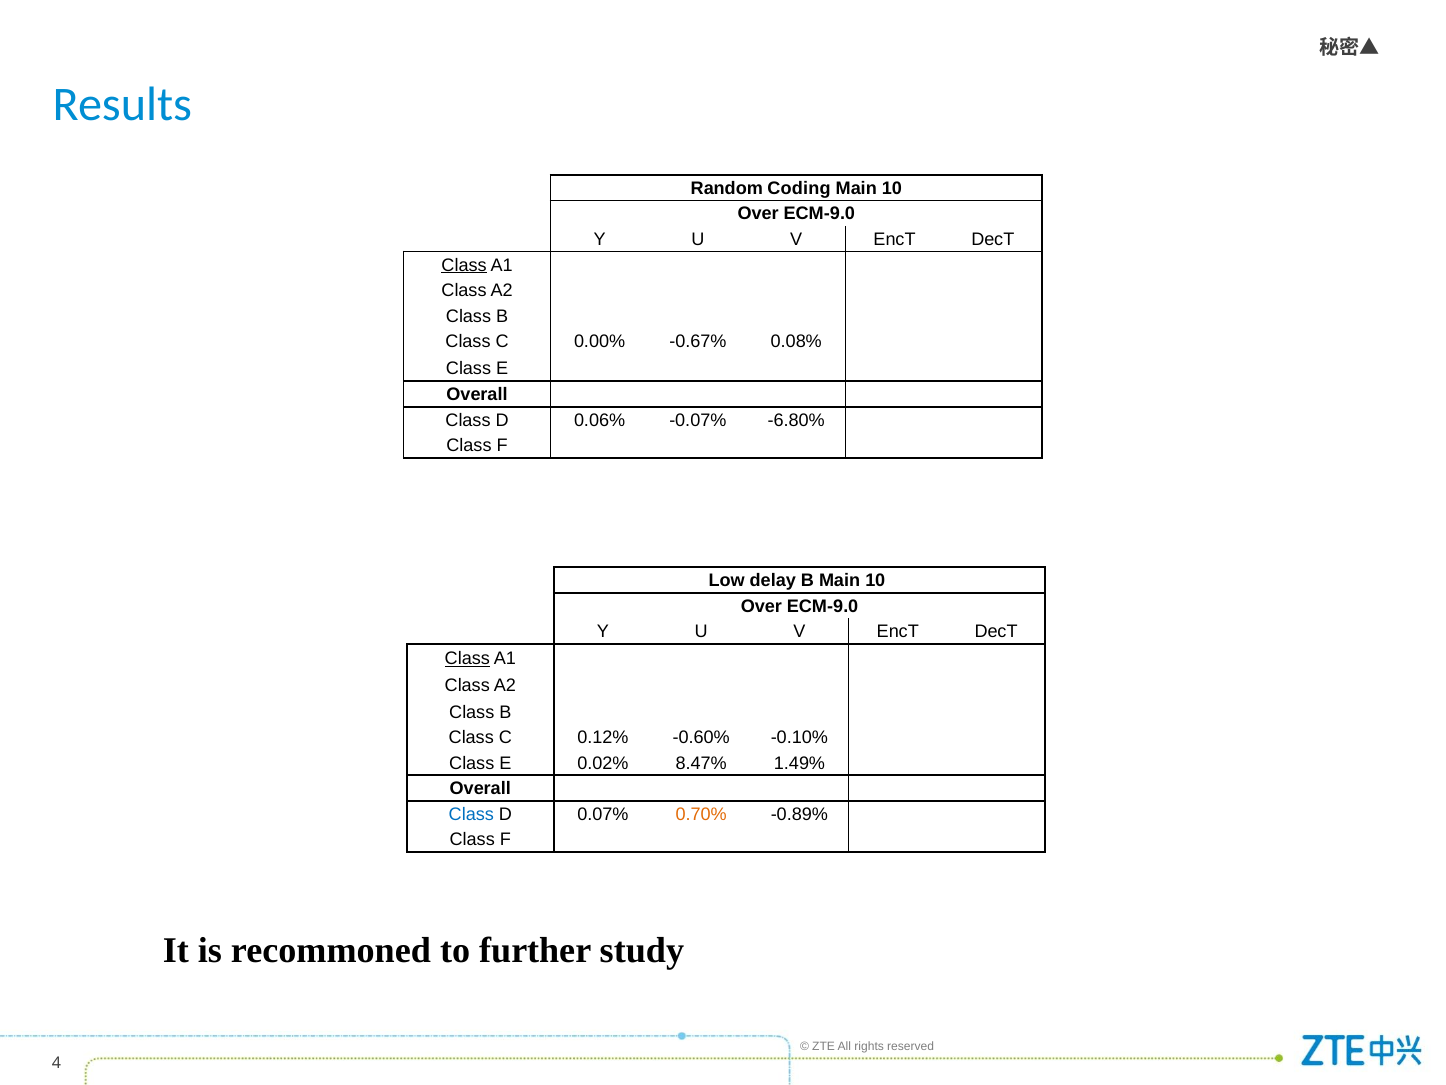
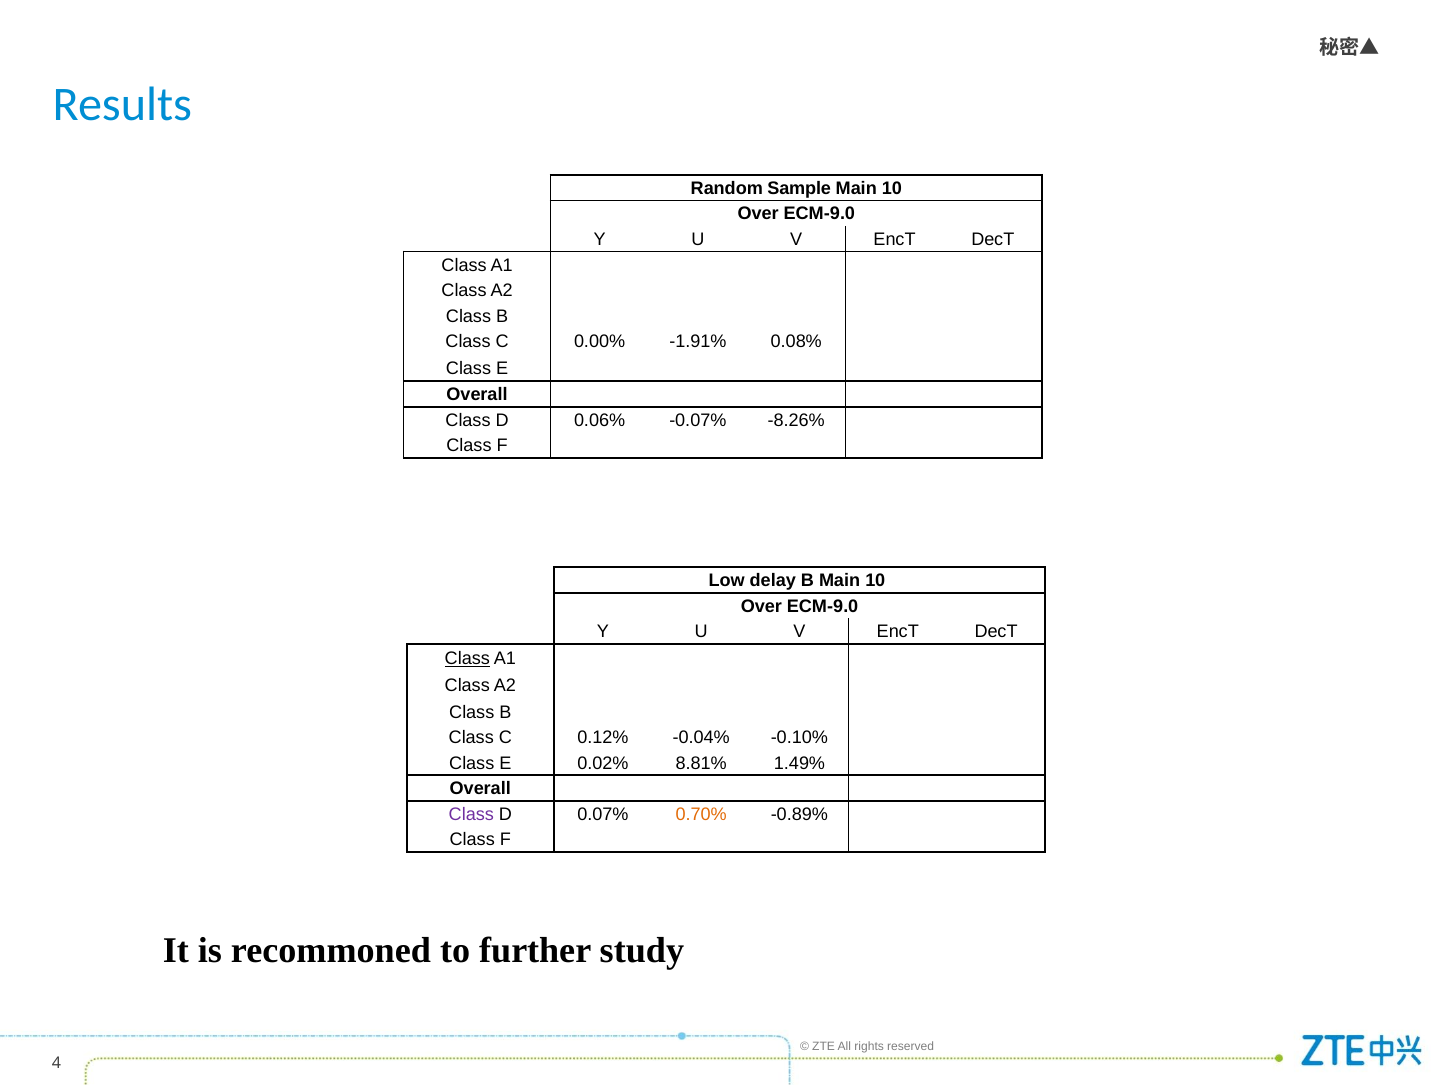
Coding: Coding -> Sample (799, 188)
Class underline: present -> none (464, 265)
-0.67%: -0.67% -> -1.91% (698, 342)
-6.80%: -6.80% -> -8.26% (796, 420)
-0.60%: -0.60% -> -0.04% (701, 737)
8.47%: 8.47% -> 8.81% (701, 763)
Class colour: blue -> purple (471, 814)
